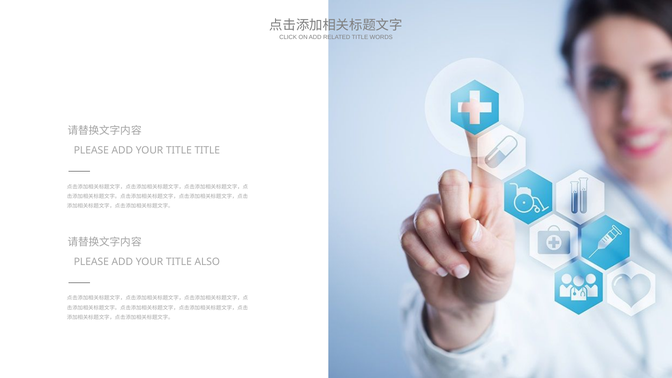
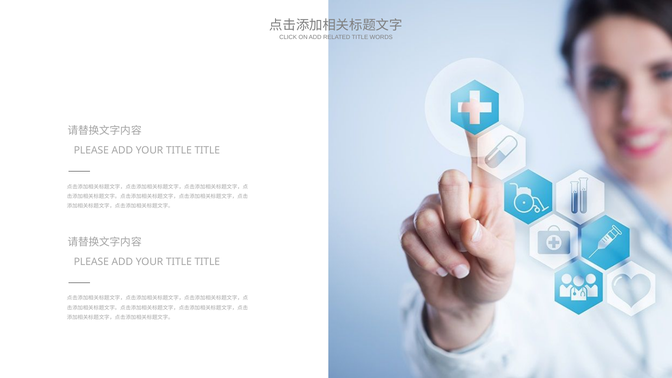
ALSO: ALSO -> TITLE (207, 262)
